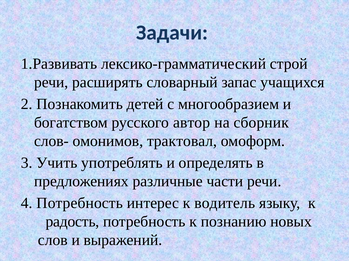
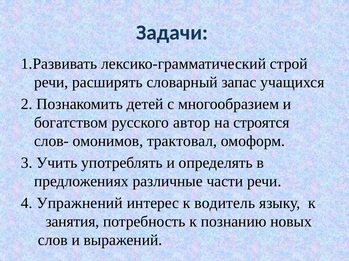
сборник: сборник -> строятся (261, 123)
4 Потребность: Потребность -> Упражнений (80, 204)
радость: радость -> занятия (72, 222)
